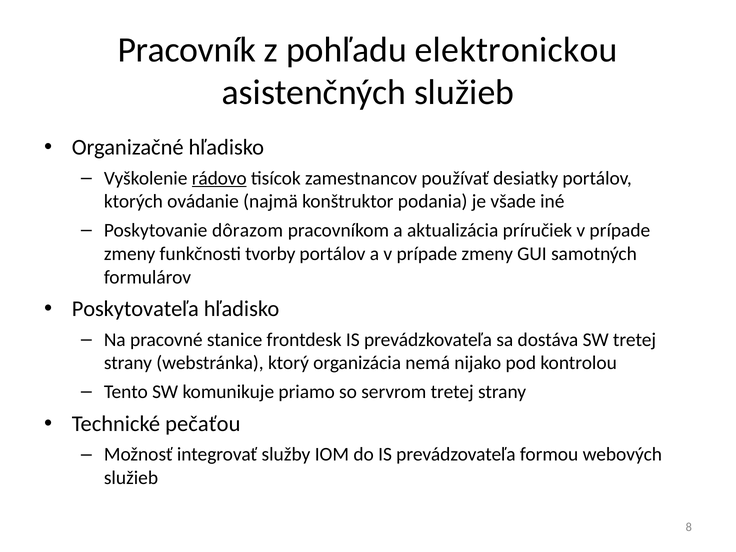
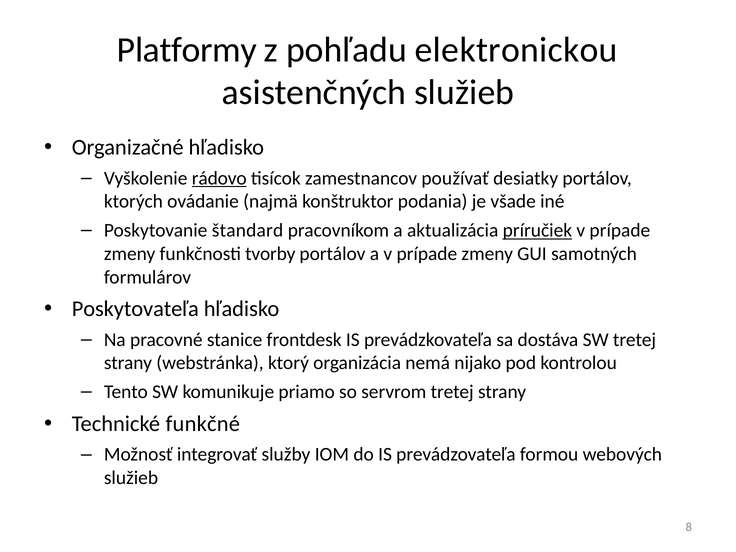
Pracovník: Pracovník -> Platformy (187, 50)
dôrazom: dôrazom -> štandard (248, 231)
príručiek underline: none -> present (537, 231)
pečaťou: pečaťou -> funkčné (203, 424)
